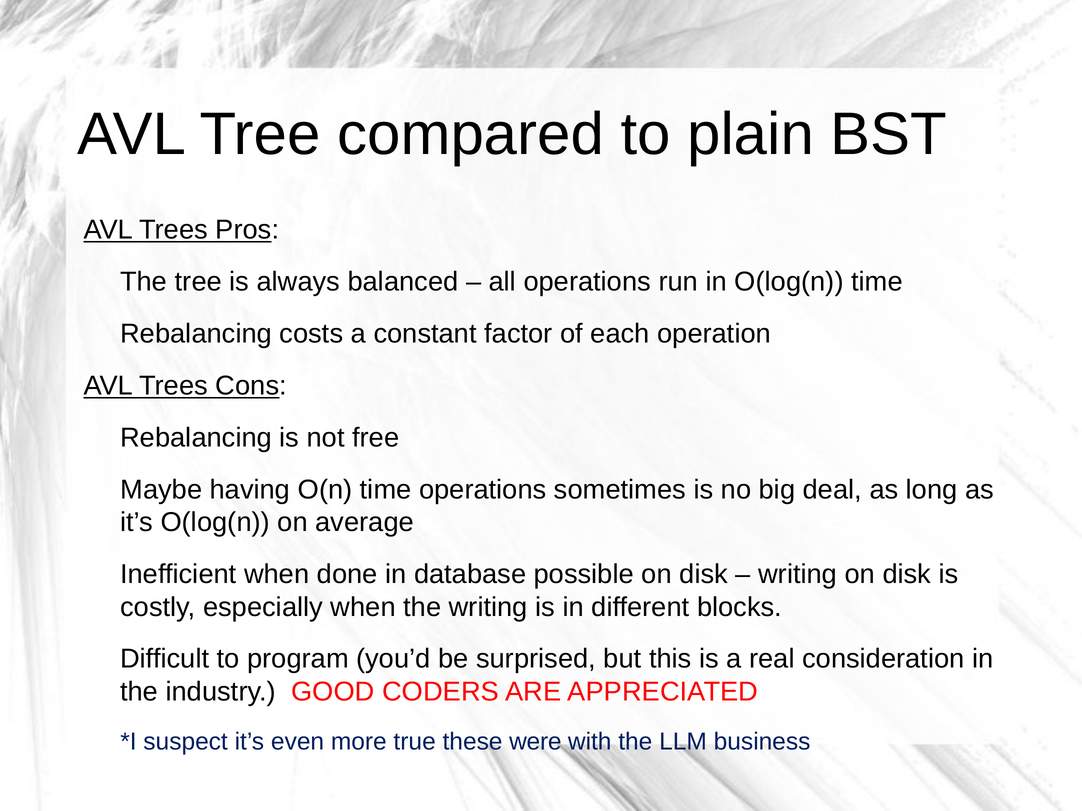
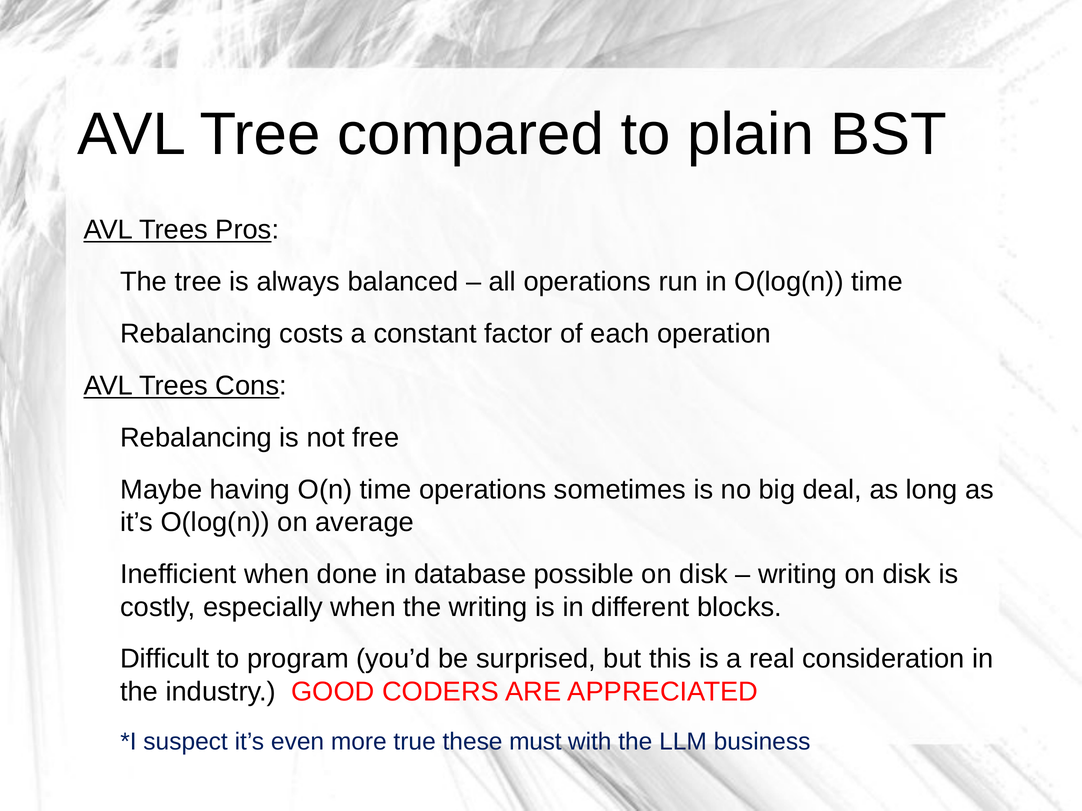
were: were -> must (535, 742)
